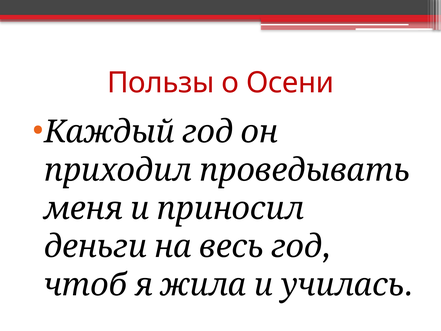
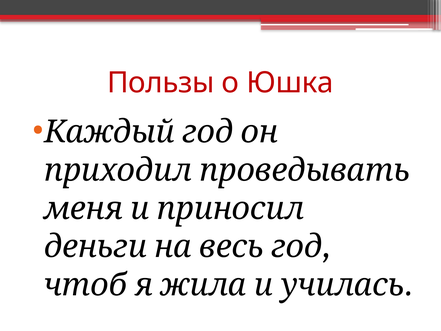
Осени: Осени -> Юшка (290, 83)
